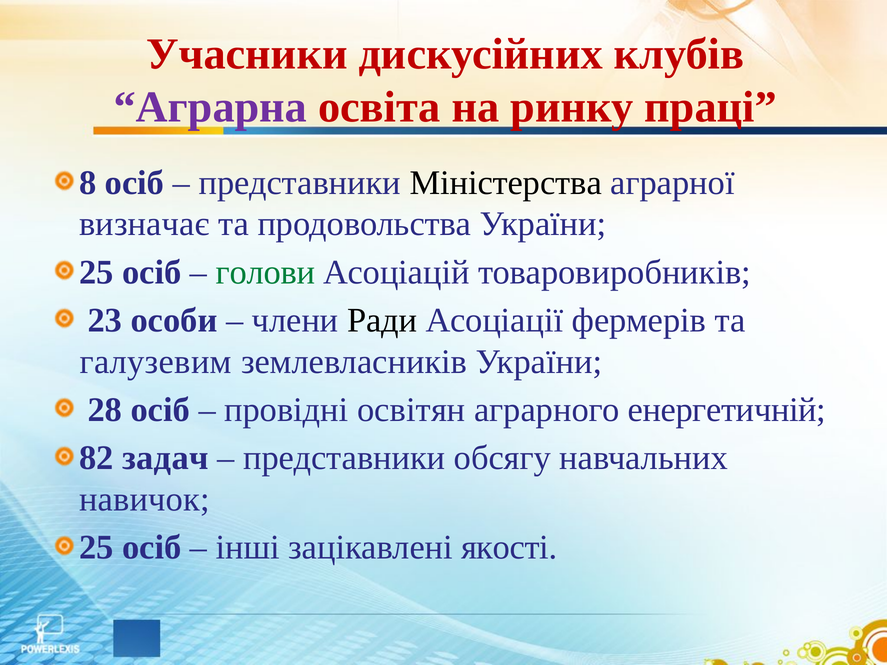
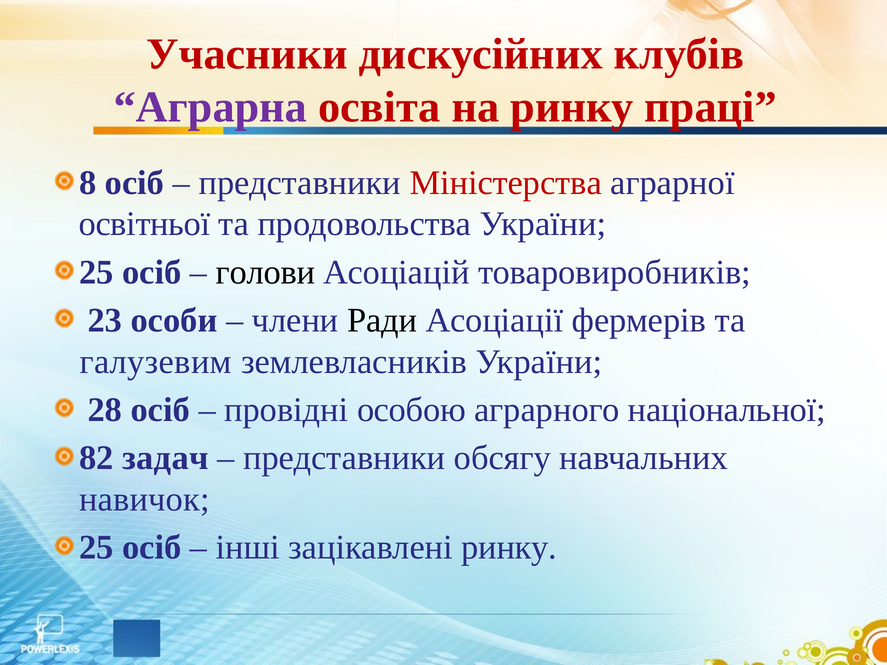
Міністерства colour: black -> red (506, 183)
визначає: визначає -> освітньої (144, 224)
голови colour: green -> black (265, 272)
освітян: освітян -> особою (411, 410)
енергетичній: енергетичній -> національної (727, 410)
зацікавлені якості: якості -> ринку (509, 548)
